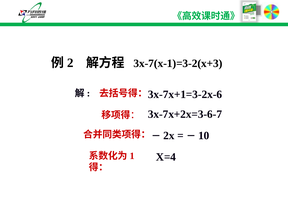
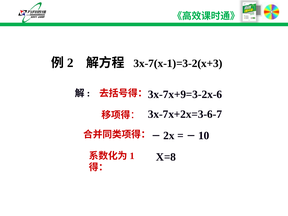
3x-7x+1=3-2x-6: 3x-7x+1=3-2x-6 -> 3x-7x+9=3-2x-6 (185, 94)
X=4: X=4 -> X=8 (166, 157)
